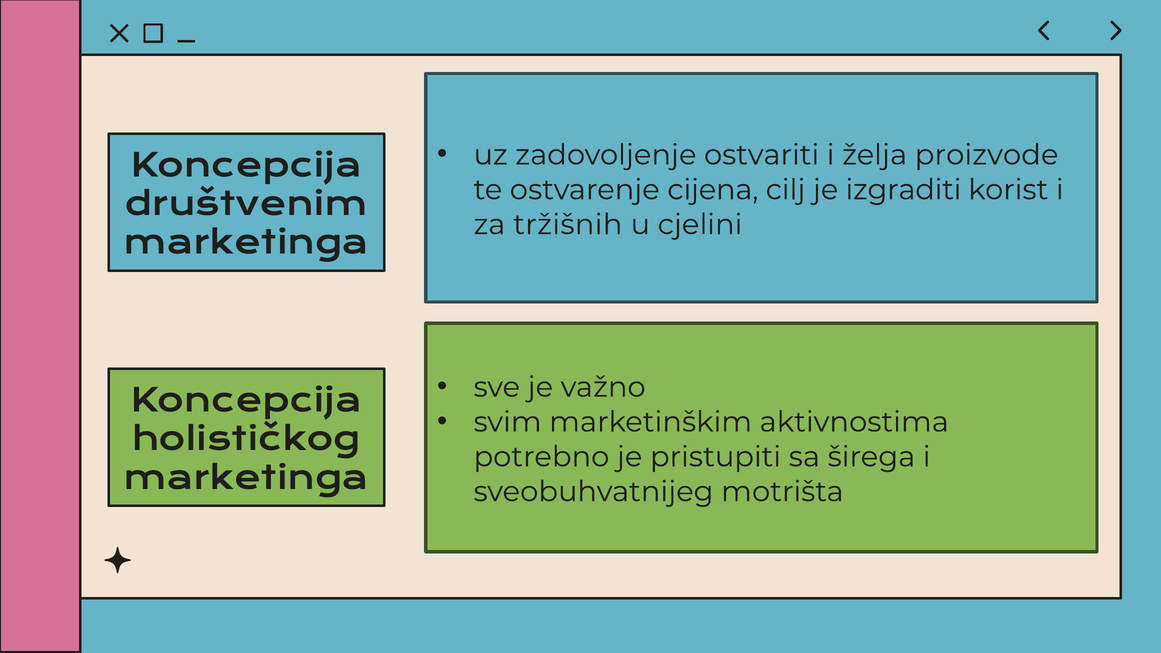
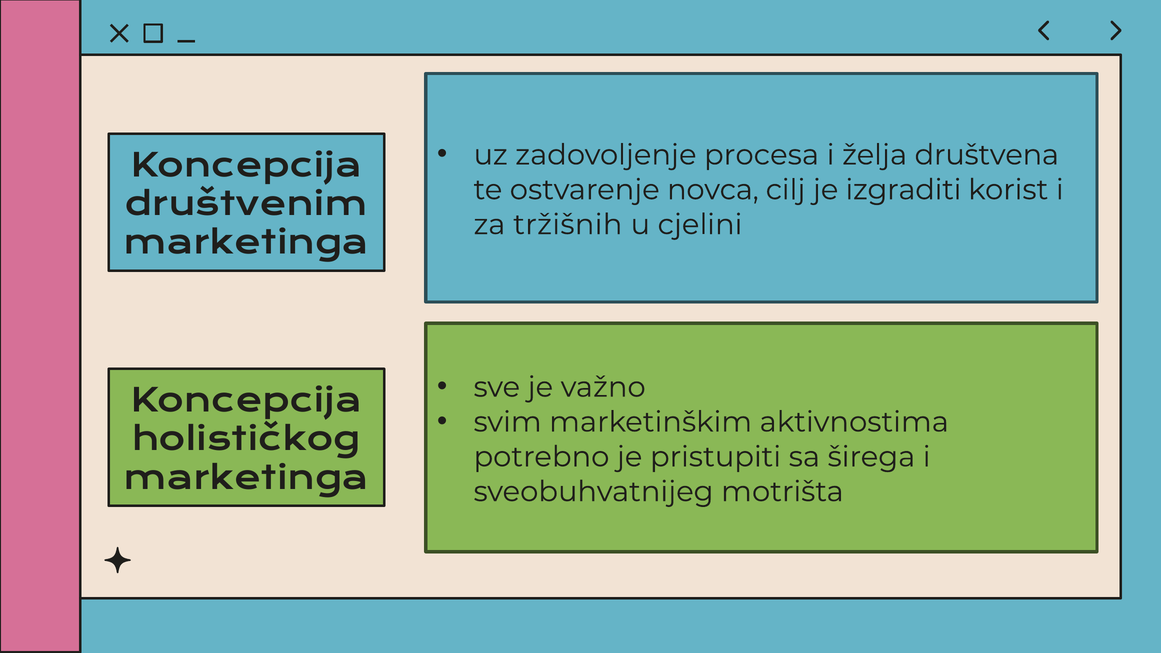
ostvariti: ostvariti -> procesa (762, 155)
proizvode: proizvode -> društvena (987, 155)
cijena: cijena -> novca (713, 190)
